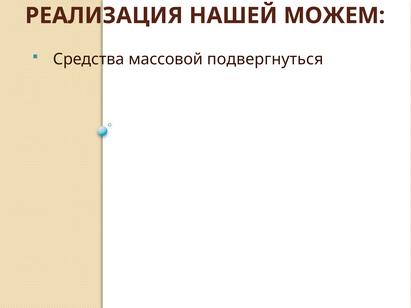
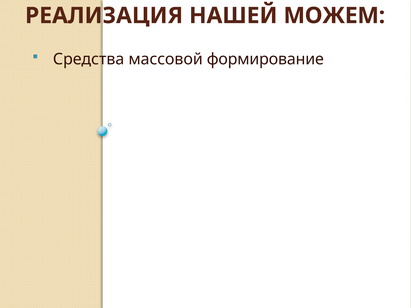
подвергнуться: подвергнуться -> формирование (265, 59)
